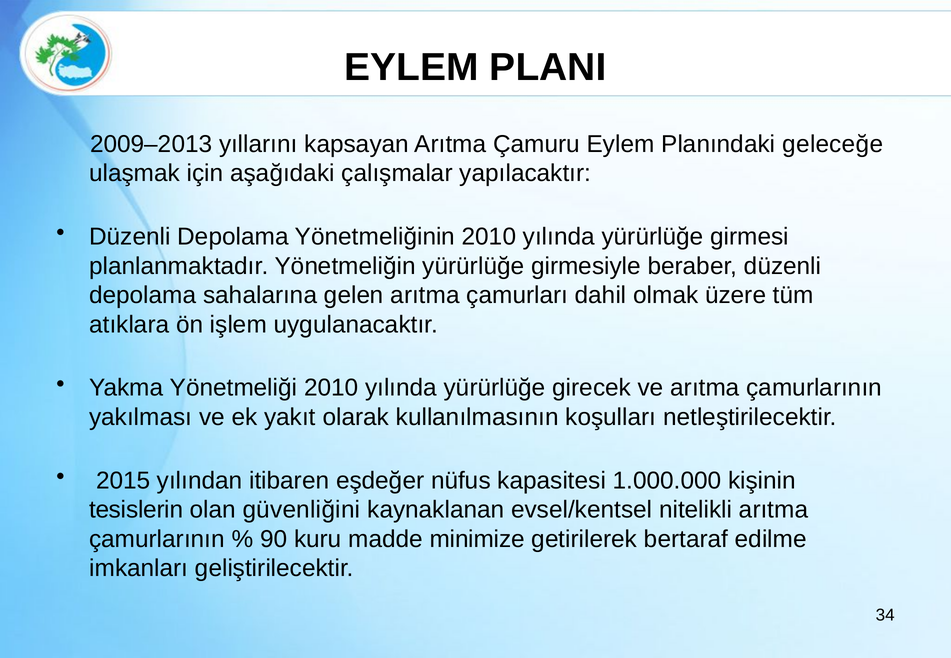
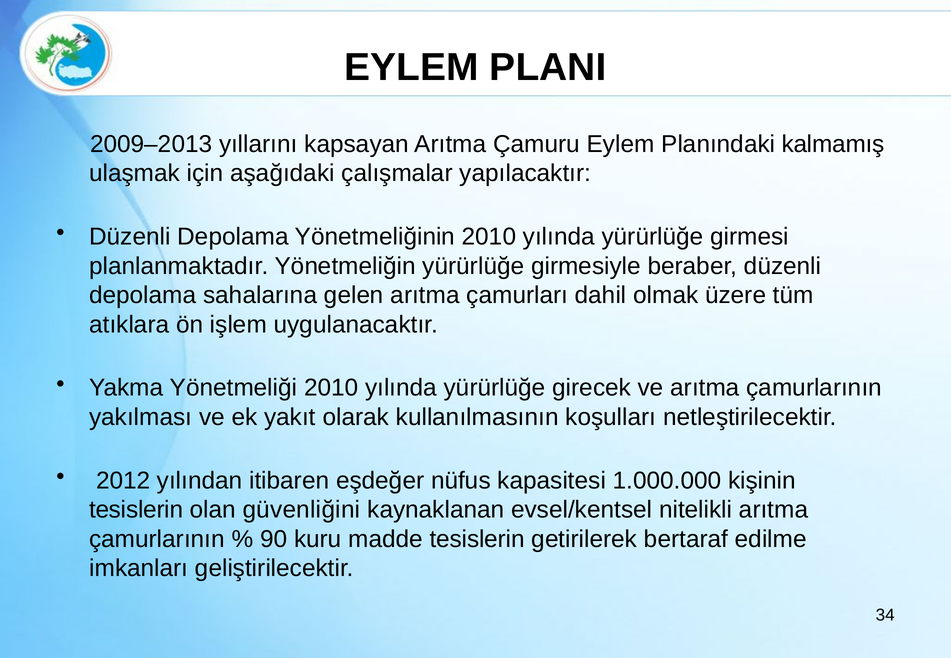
geleceğe: geleceğe -> kalmamış (833, 144)
2015: 2015 -> 2012 (123, 481)
madde minimize: minimize -> tesislerin (477, 539)
